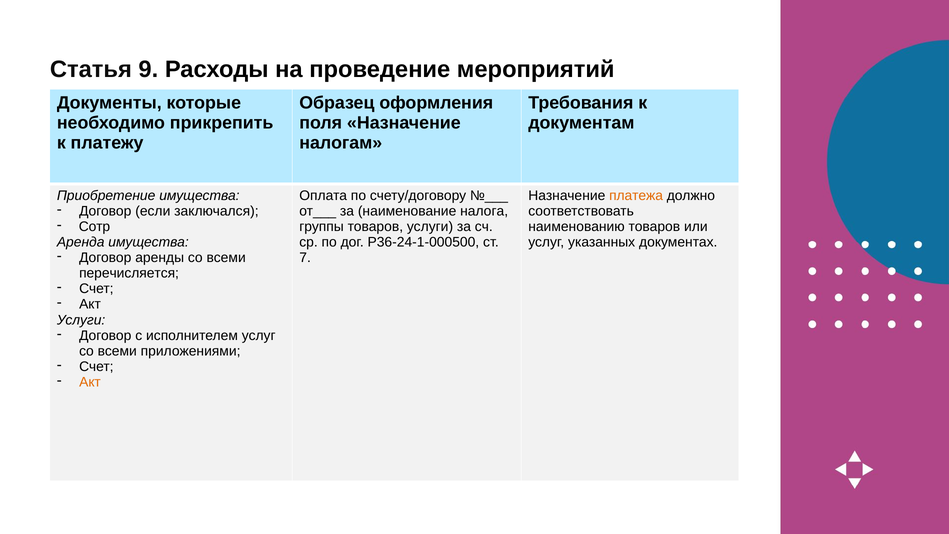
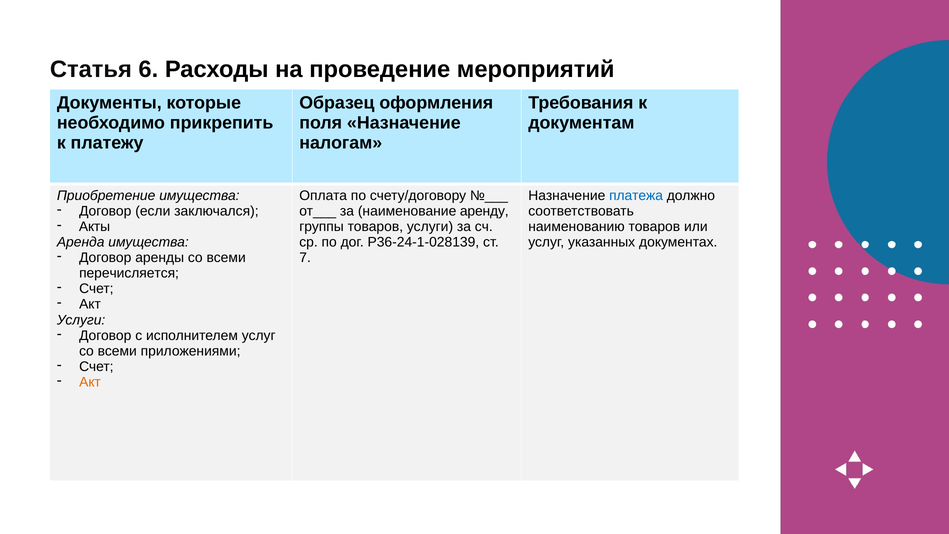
9: 9 -> 6 (148, 69)
платежа colour: orange -> blue (636, 195)
налога: налога -> аренду (484, 211)
Сотр: Сотр -> Акты (95, 227)
Р36-24-1-000500: Р36-24-1-000500 -> Р36-24-1-028139 (423, 242)
